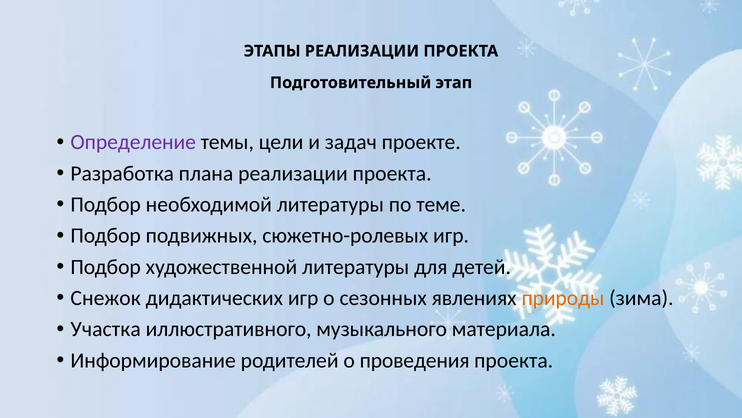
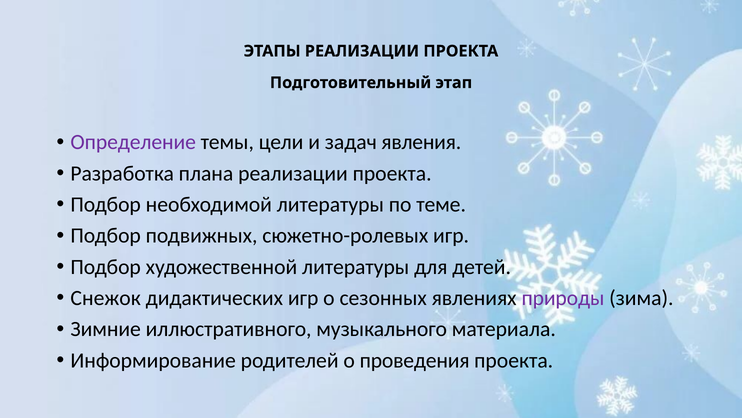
проекте: проекте -> явления (421, 142)
природы colour: orange -> purple (563, 298)
Участка: Участка -> Зимние (106, 329)
